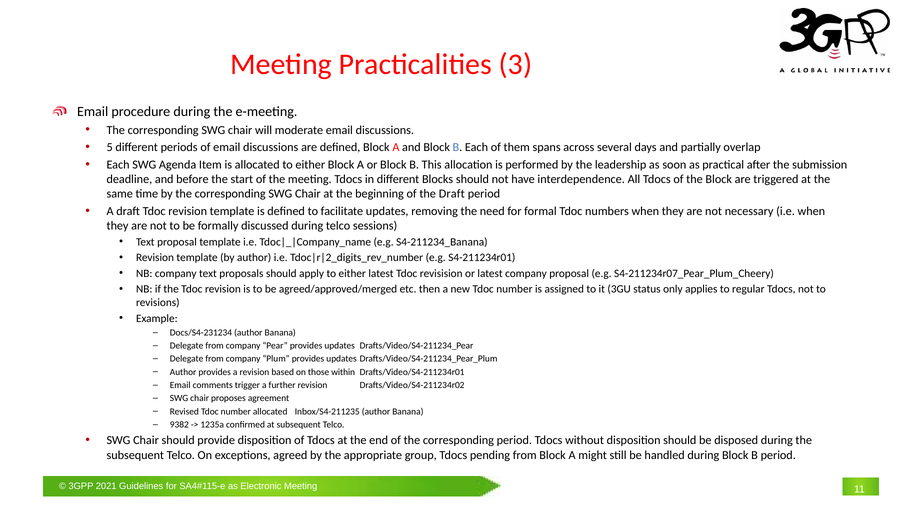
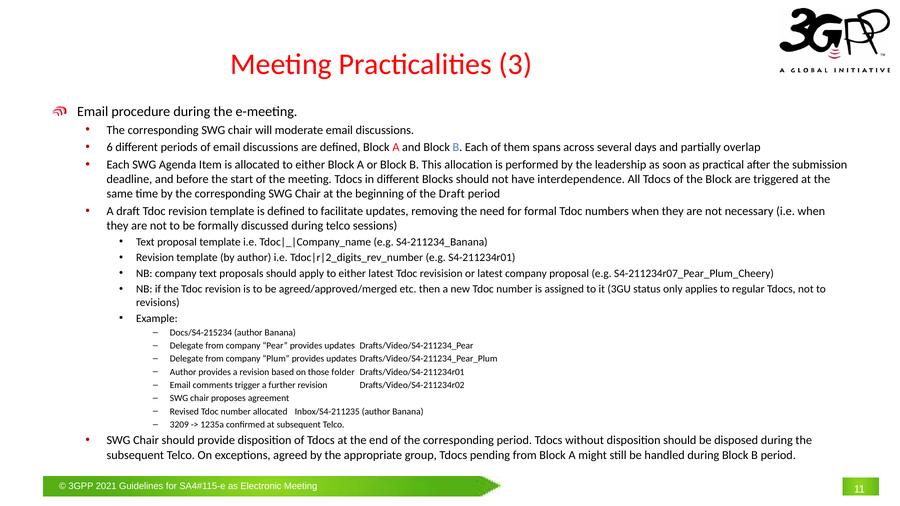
5: 5 -> 6 (110, 147)
Docs/S4-231234: Docs/S4-231234 -> Docs/S4-215234 (201, 333)
within: within -> folder (343, 372)
9382: 9382 -> 3209 (179, 425)
